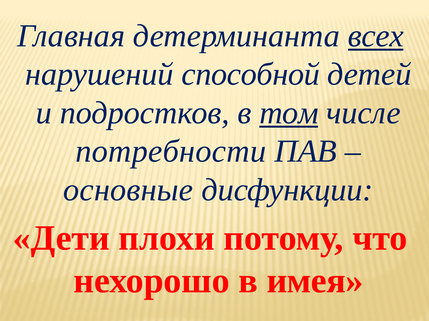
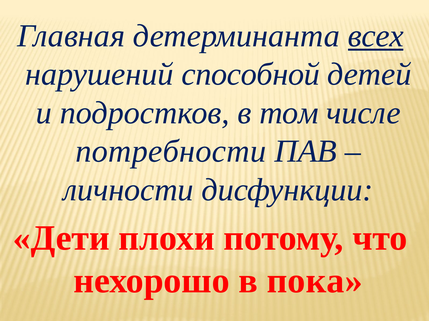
том underline: present -> none (289, 113)
основные: основные -> личности (128, 190)
имея: имея -> пока (315, 281)
